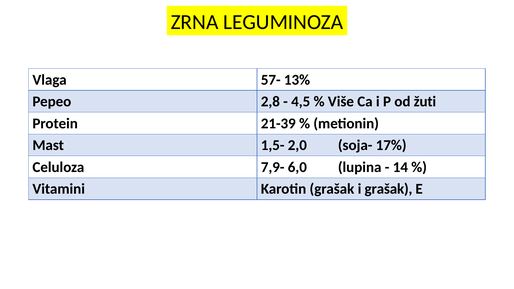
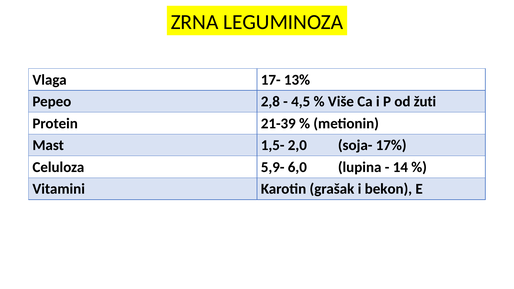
57-: 57- -> 17- (271, 80)
7,9-: 7,9- -> 5,9- (273, 167)
i grašak: grašak -> bekon (388, 189)
